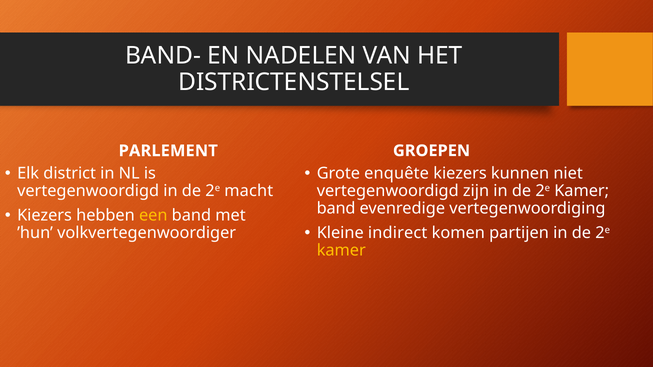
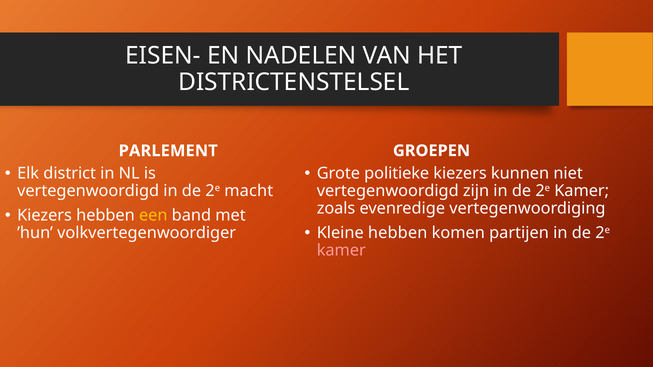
BAND-: BAND- -> EISEN- (163, 56)
enquête: enquête -> politieke (397, 173)
band: band -> zoals (336, 209)
Kleine indirect: indirect -> hebben (398, 233)
kamer colour: yellow -> pink (341, 251)
